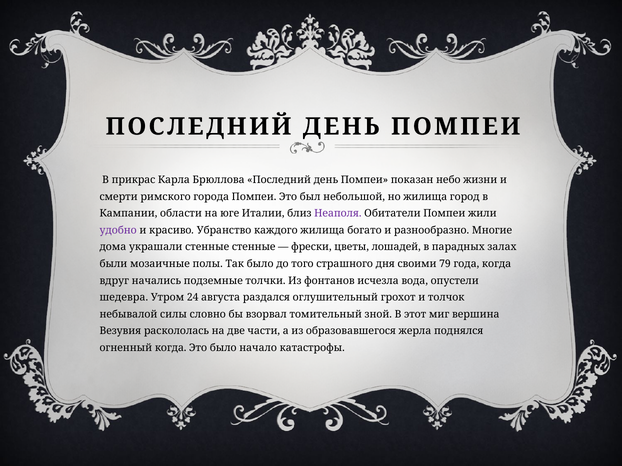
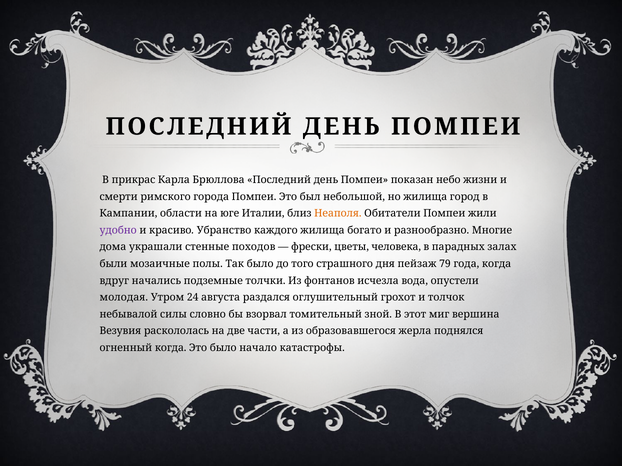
Неаполя colour: purple -> orange (338, 214)
стенные стенные: стенные -> походов (254, 247)
лошадей: лошадей -> человека (396, 247)
своими: своими -> пейзаж (417, 264)
шедевра: шедевра -> молодая (124, 298)
